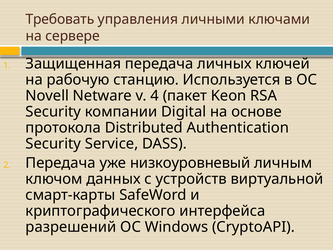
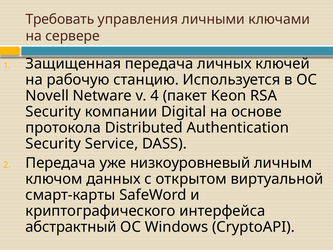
устройств: устройств -> открытом (191, 179)
разрешений: разрешений -> абстрактный (71, 227)
